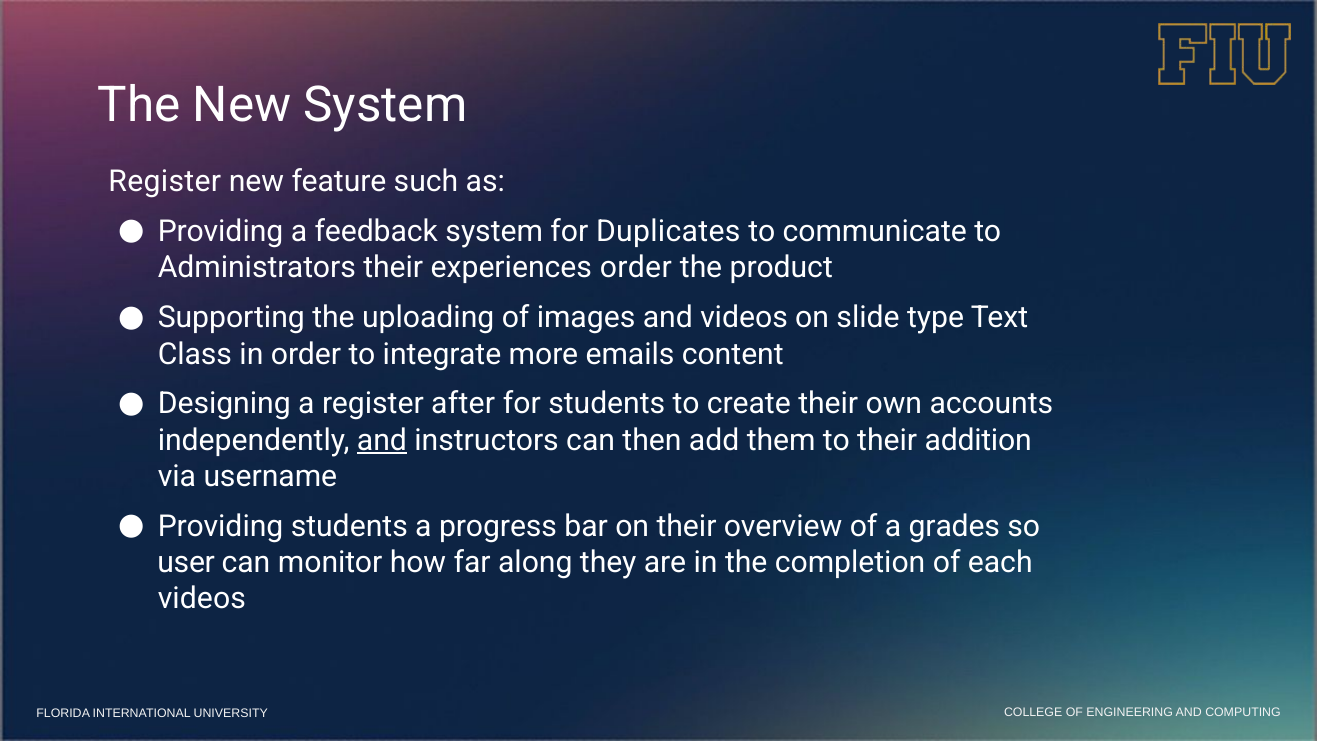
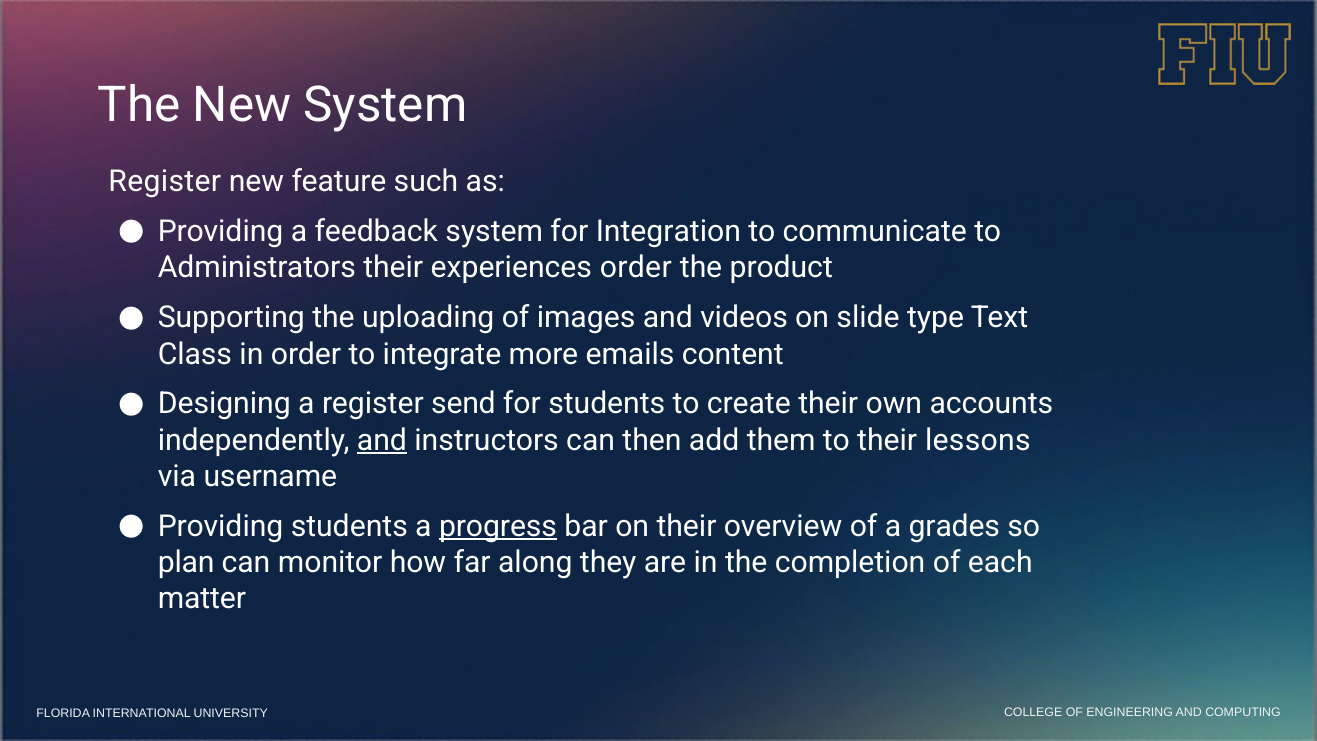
Duplicates: Duplicates -> Integration (668, 232)
after: after -> send (463, 404)
addition: addition -> lessons (978, 440)
progress underline: none -> present (498, 526)
user: user -> plan (186, 563)
videos: videos -> matter (202, 599)
